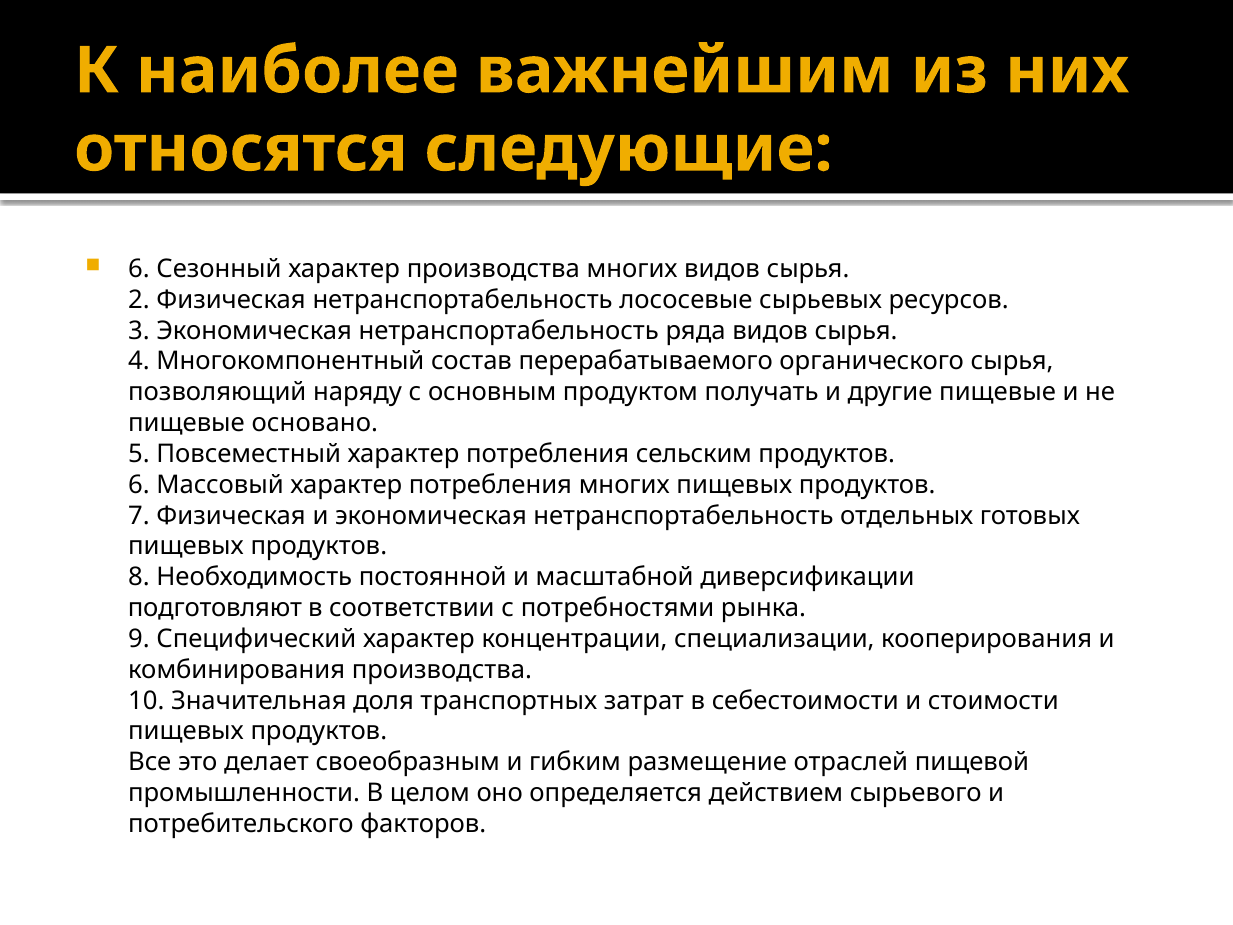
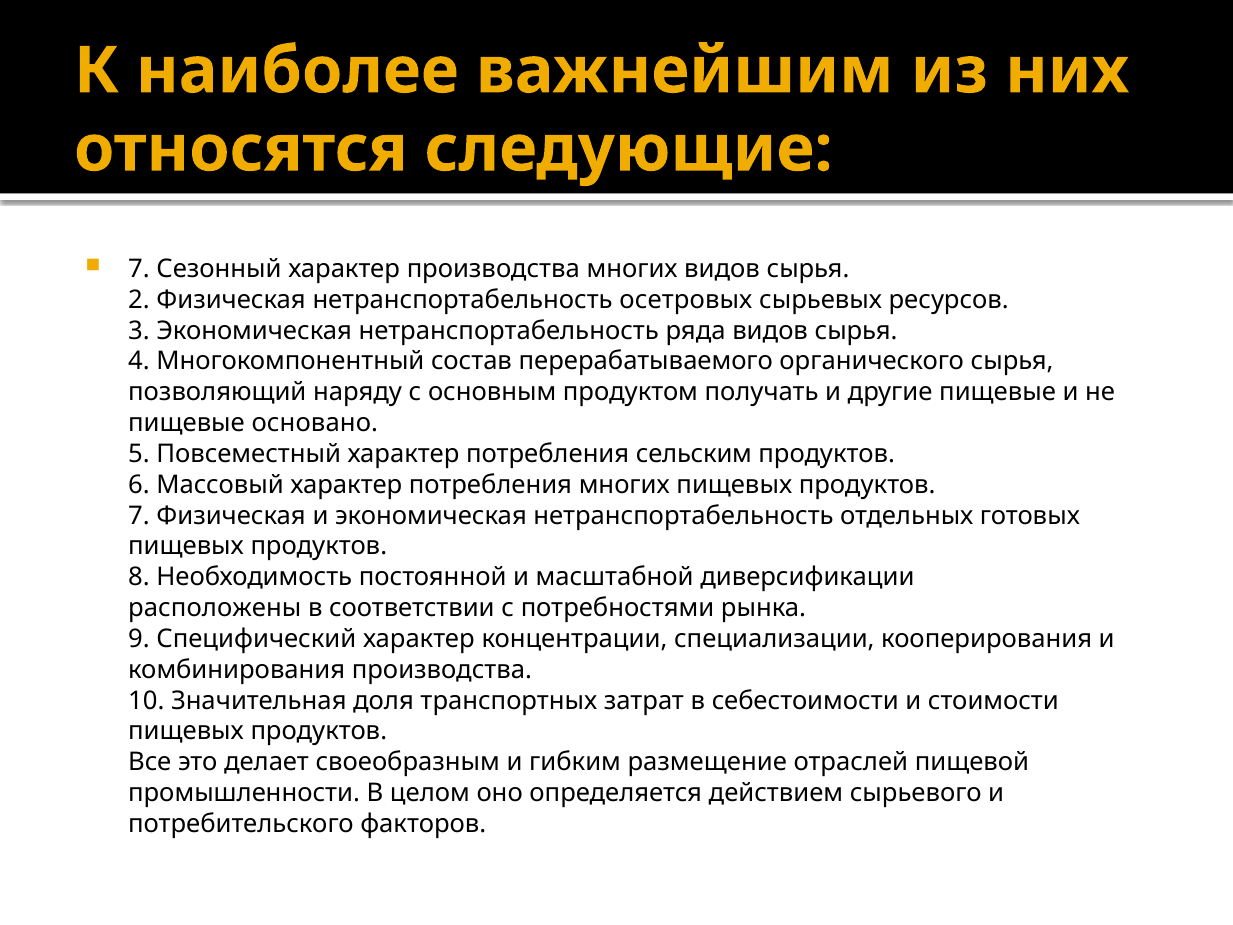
6: 6 -> 7 (139, 269)
лососевые: лососевые -> осетровых (686, 300)
подготовляют: подготовляют -> расположены (215, 608)
